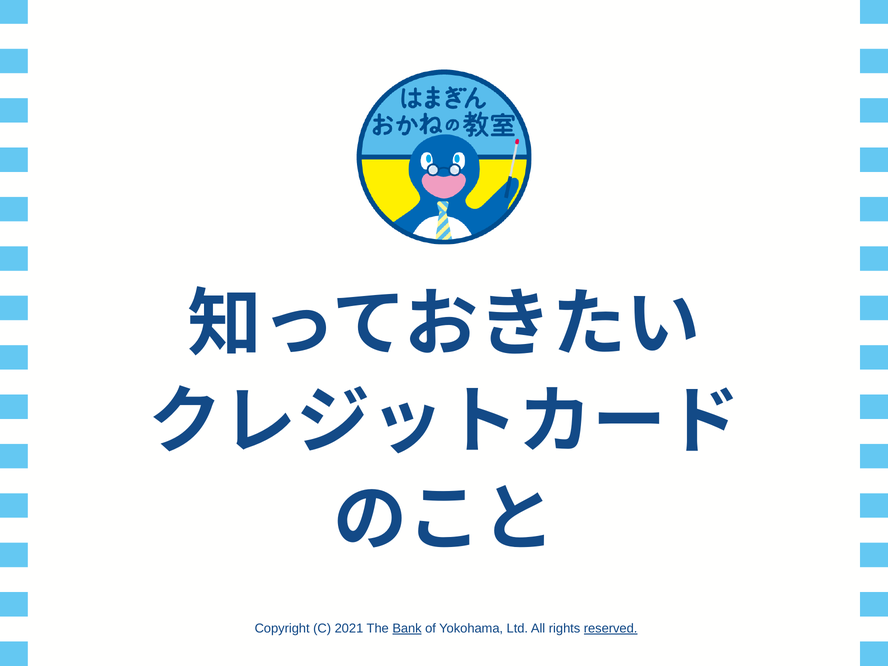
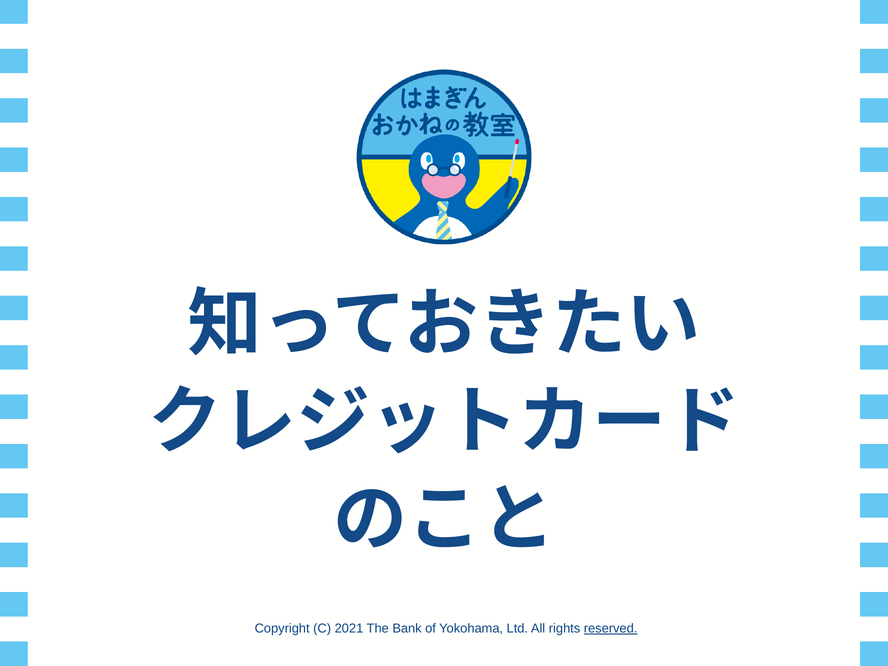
Bank underline: present -> none (407, 628)
